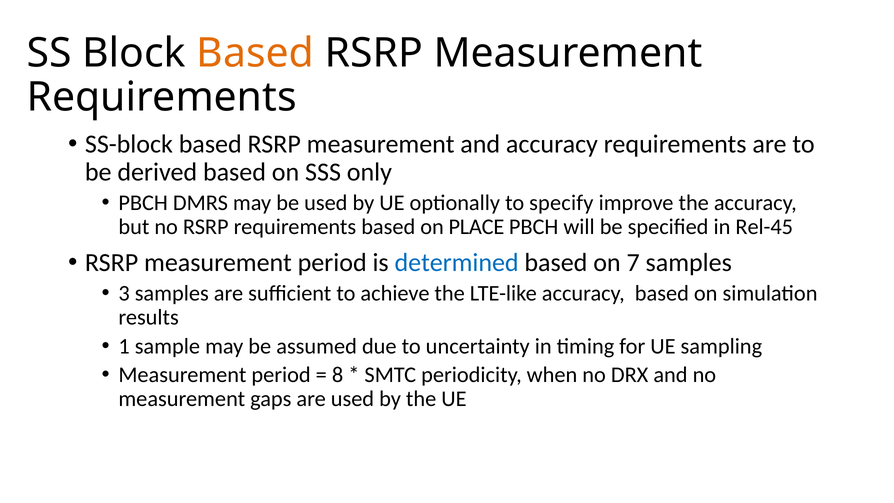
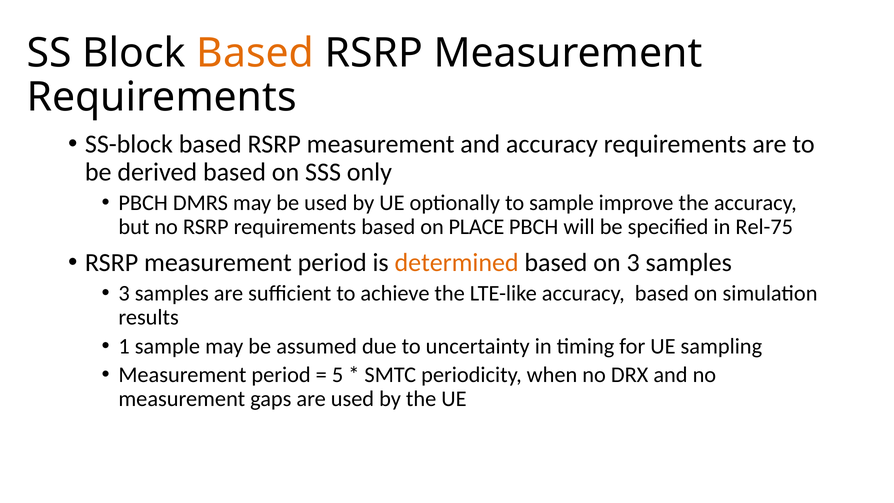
to specify: specify -> sample (561, 203)
Rel-45: Rel-45 -> Rel-75 (764, 227)
determined colour: blue -> orange (457, 262)
on 7: 7 -> 3 (633, 262)
8: 8 -> 5 (338, 375)
